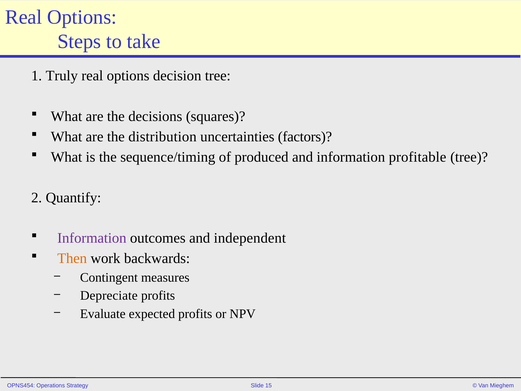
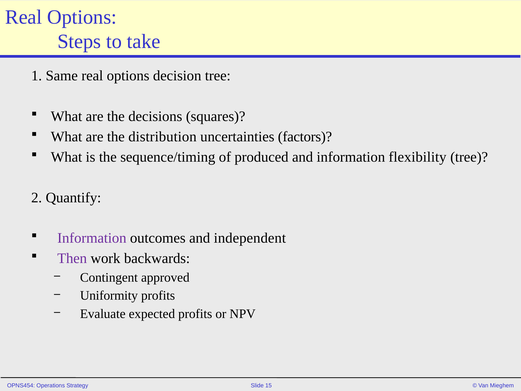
Truly: Truly -> Same (62, 76)
profitable: profitable -> flexibility (418, 157)
Then colour: orange -> purple (72, 258)
measures: measures -> approved (165, 277)
Depreciate: Depreciate -> Uniformity (109, 295)
